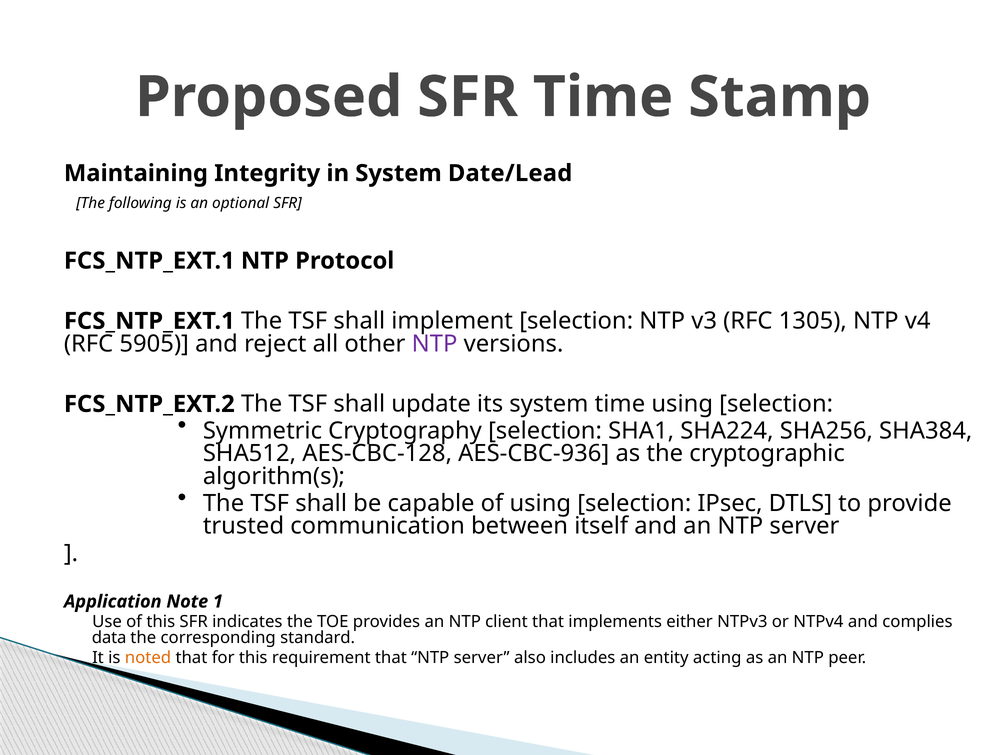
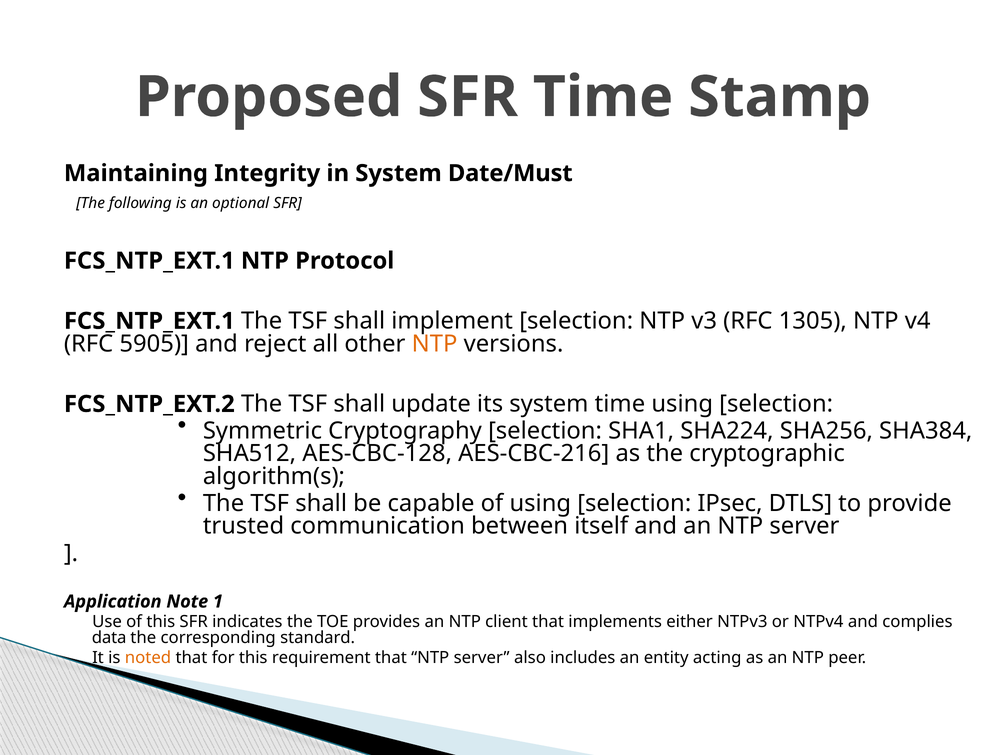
Date/Lead: Date/Lead -> Date/Must (510, 173)
NTP colour: purple -> orange (435, 344)
AES-CBC-936: AES-CBC-936 -> AES-CBC-216 (534, 454)
